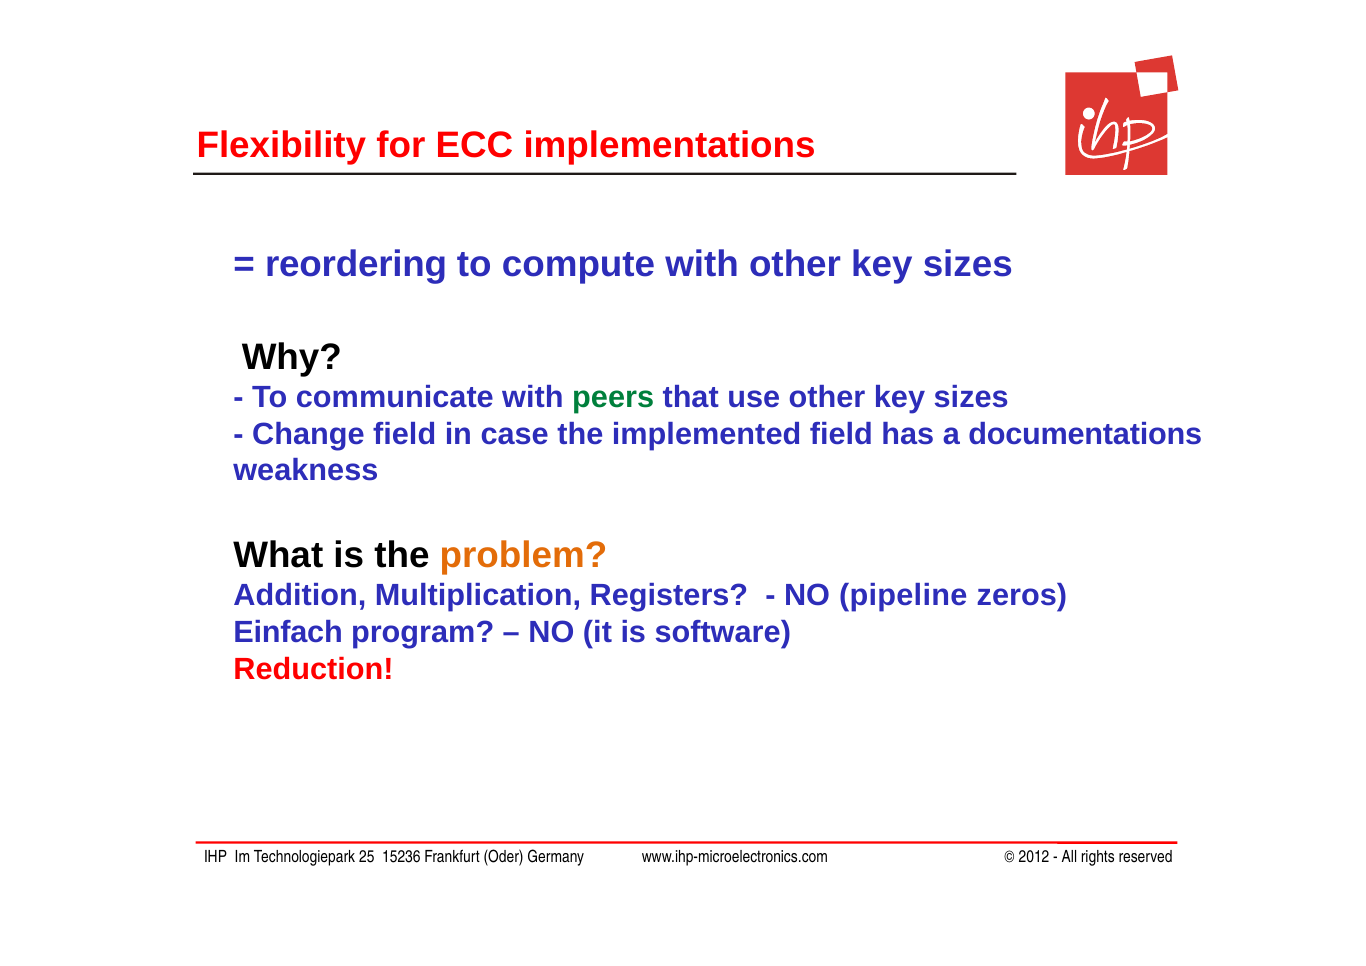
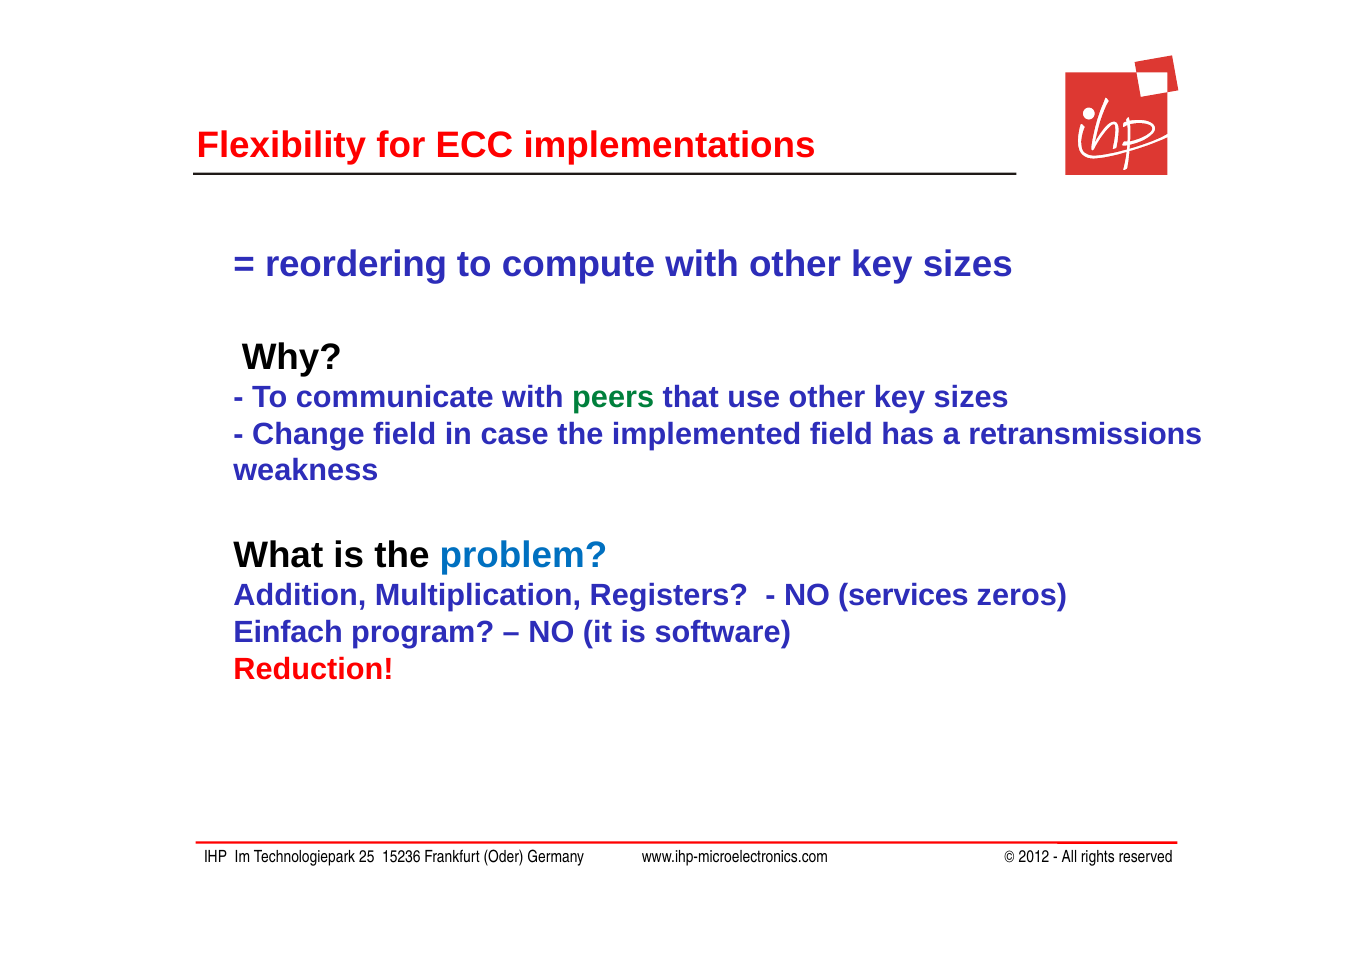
documentations: documentations -> retransmissions (1085, 434)
problem colour: orange -> blue (523, 556)
pipeline: pipeline -> services (904, 596)
